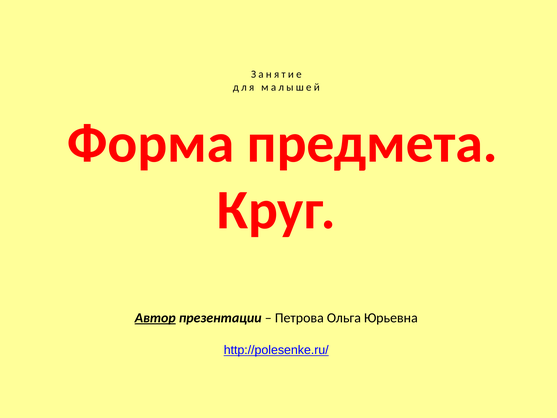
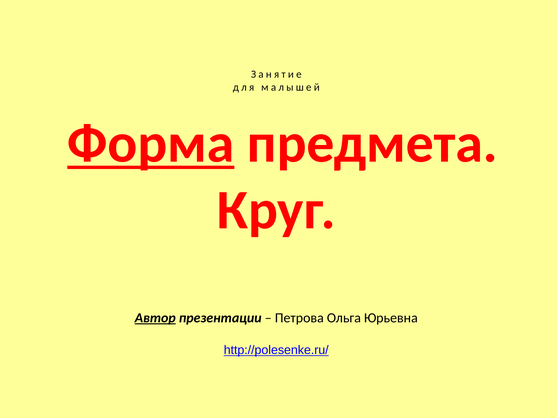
Форма underline: none -> present (151, 143)
